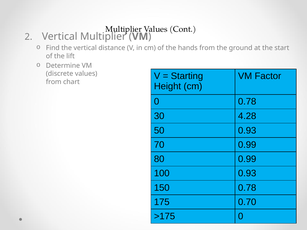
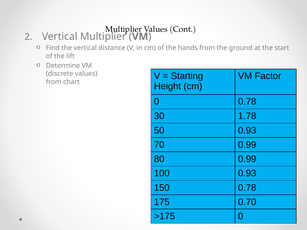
4.28: 4.28 -> 1.78 (247, 116)
